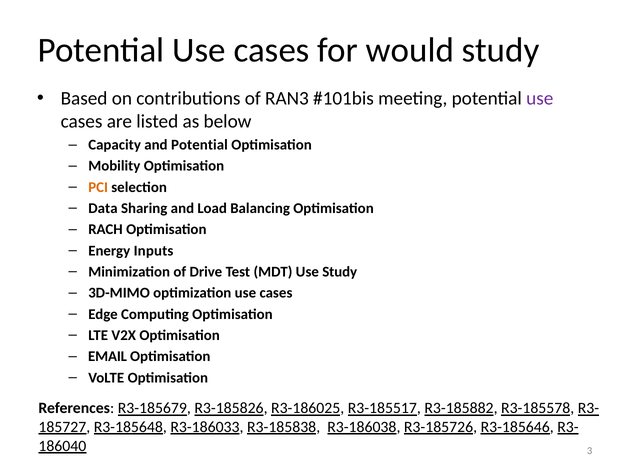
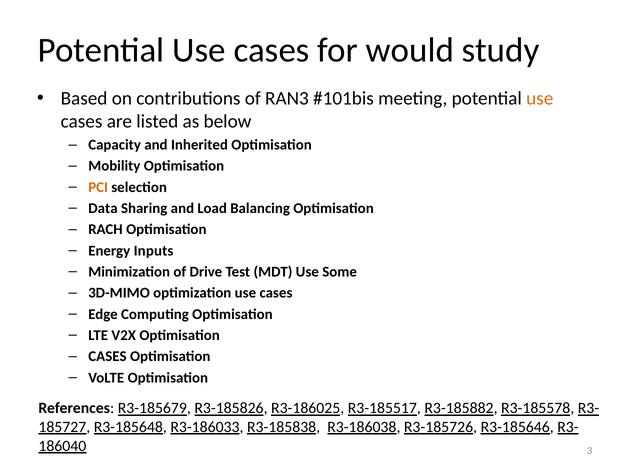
use colour: purple -> orange (540, 98)
and Potential: Potential -> Inherited (199, 145)
Use Study: Study -> Some (340, 272)
EMAIL: EMAIL -> CASES (107, 357)
